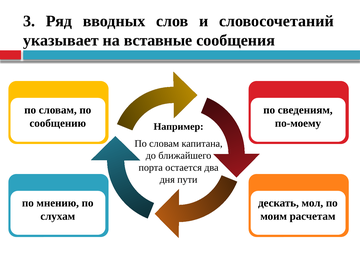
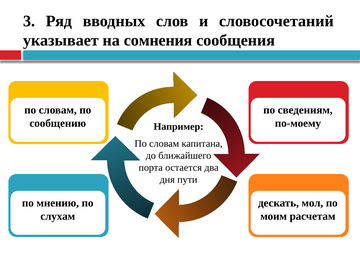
вставные: вставные -> сомнения (158, 40)
